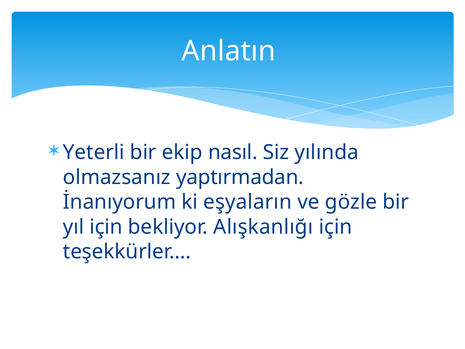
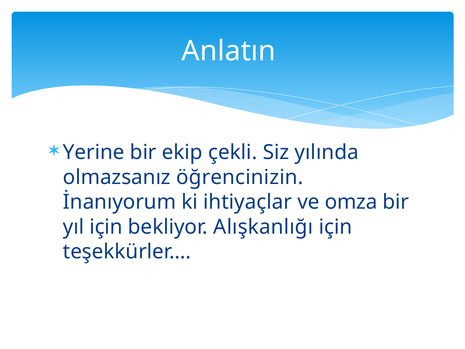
Yeterli: Yeterli -> Yerine (94, 152)
nasıl: nasıl -> çekli (233, 152)
yaptırmadan: yaptırmadan -> öğrencinizin (240, 177)
eşyaların: eşyaların -> ihtiyaçlar (248, 202)
gözle: gözle -> omza (351, 202)
